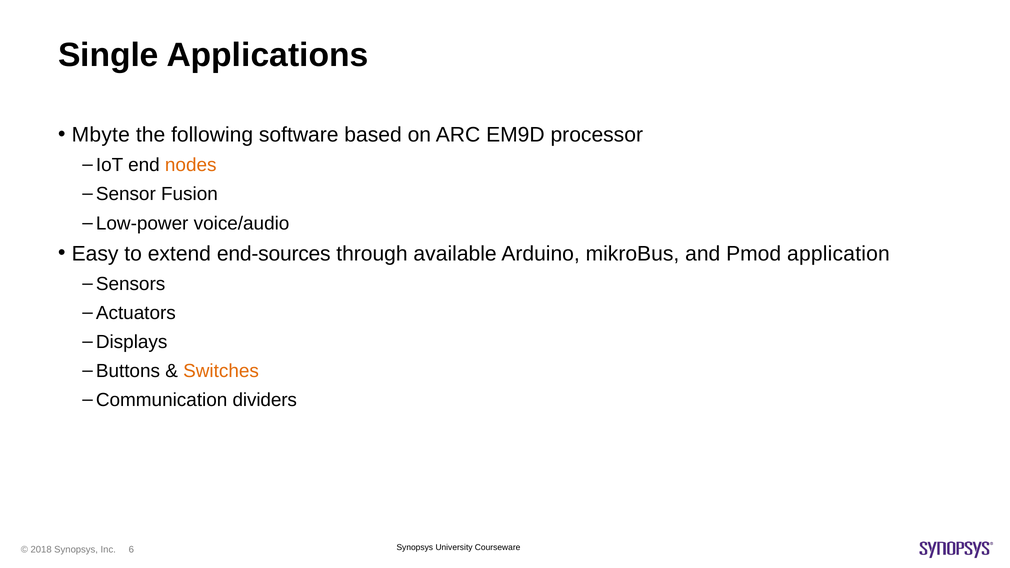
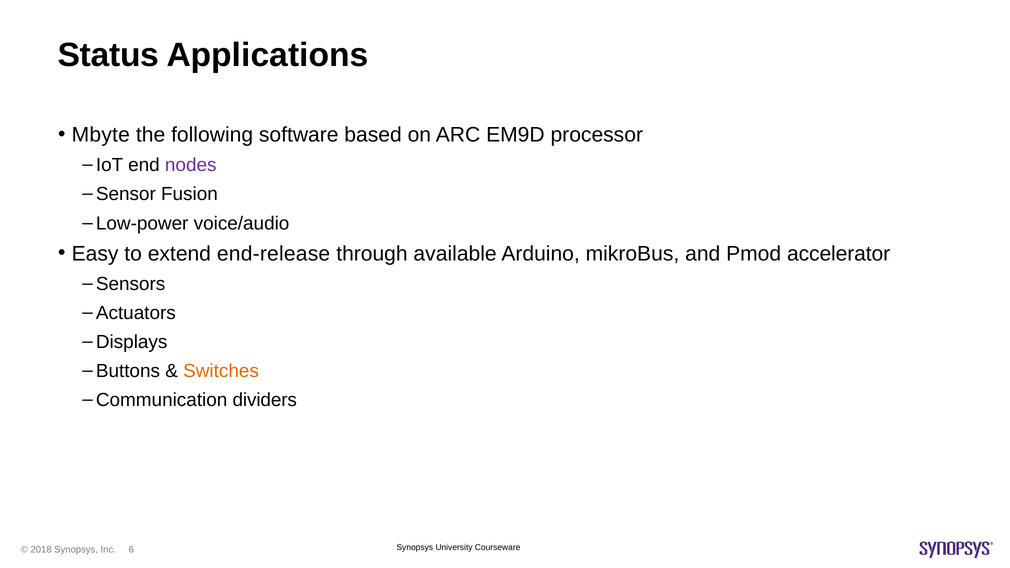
Single: Single -> Status (108, 55)
nodes colour: orange -> purple (191, 165)
end-sources: end-sources -> end-release (274, 254)
application: application -> accelerator (839, 254)
